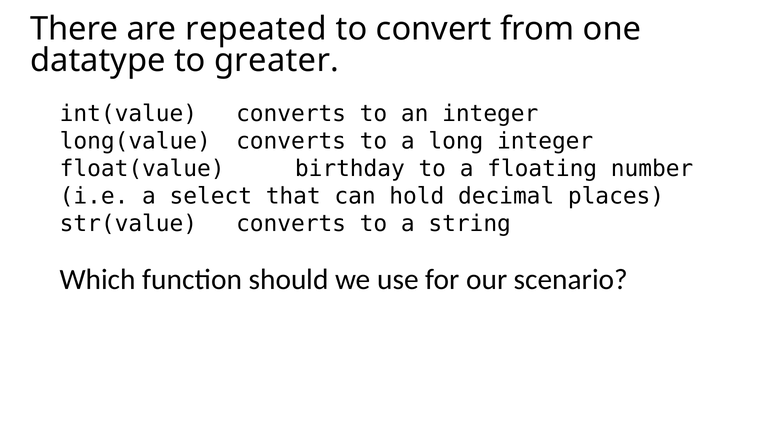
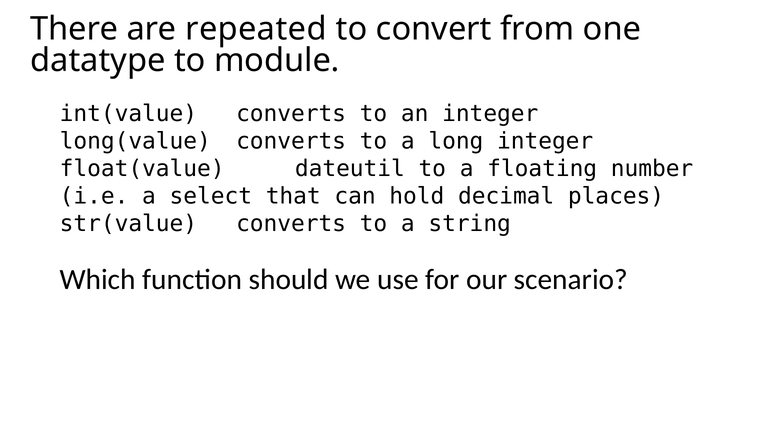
greater: greater -> module (277, 60)
birthday: birthday -> dateutil (350, 169)
